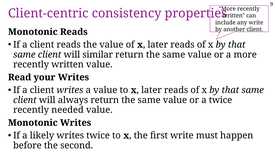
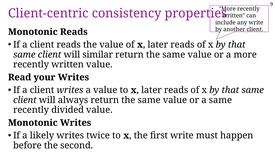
a twice: twice -> same (220, 100)
needed: needed -> divided (68, 110)
